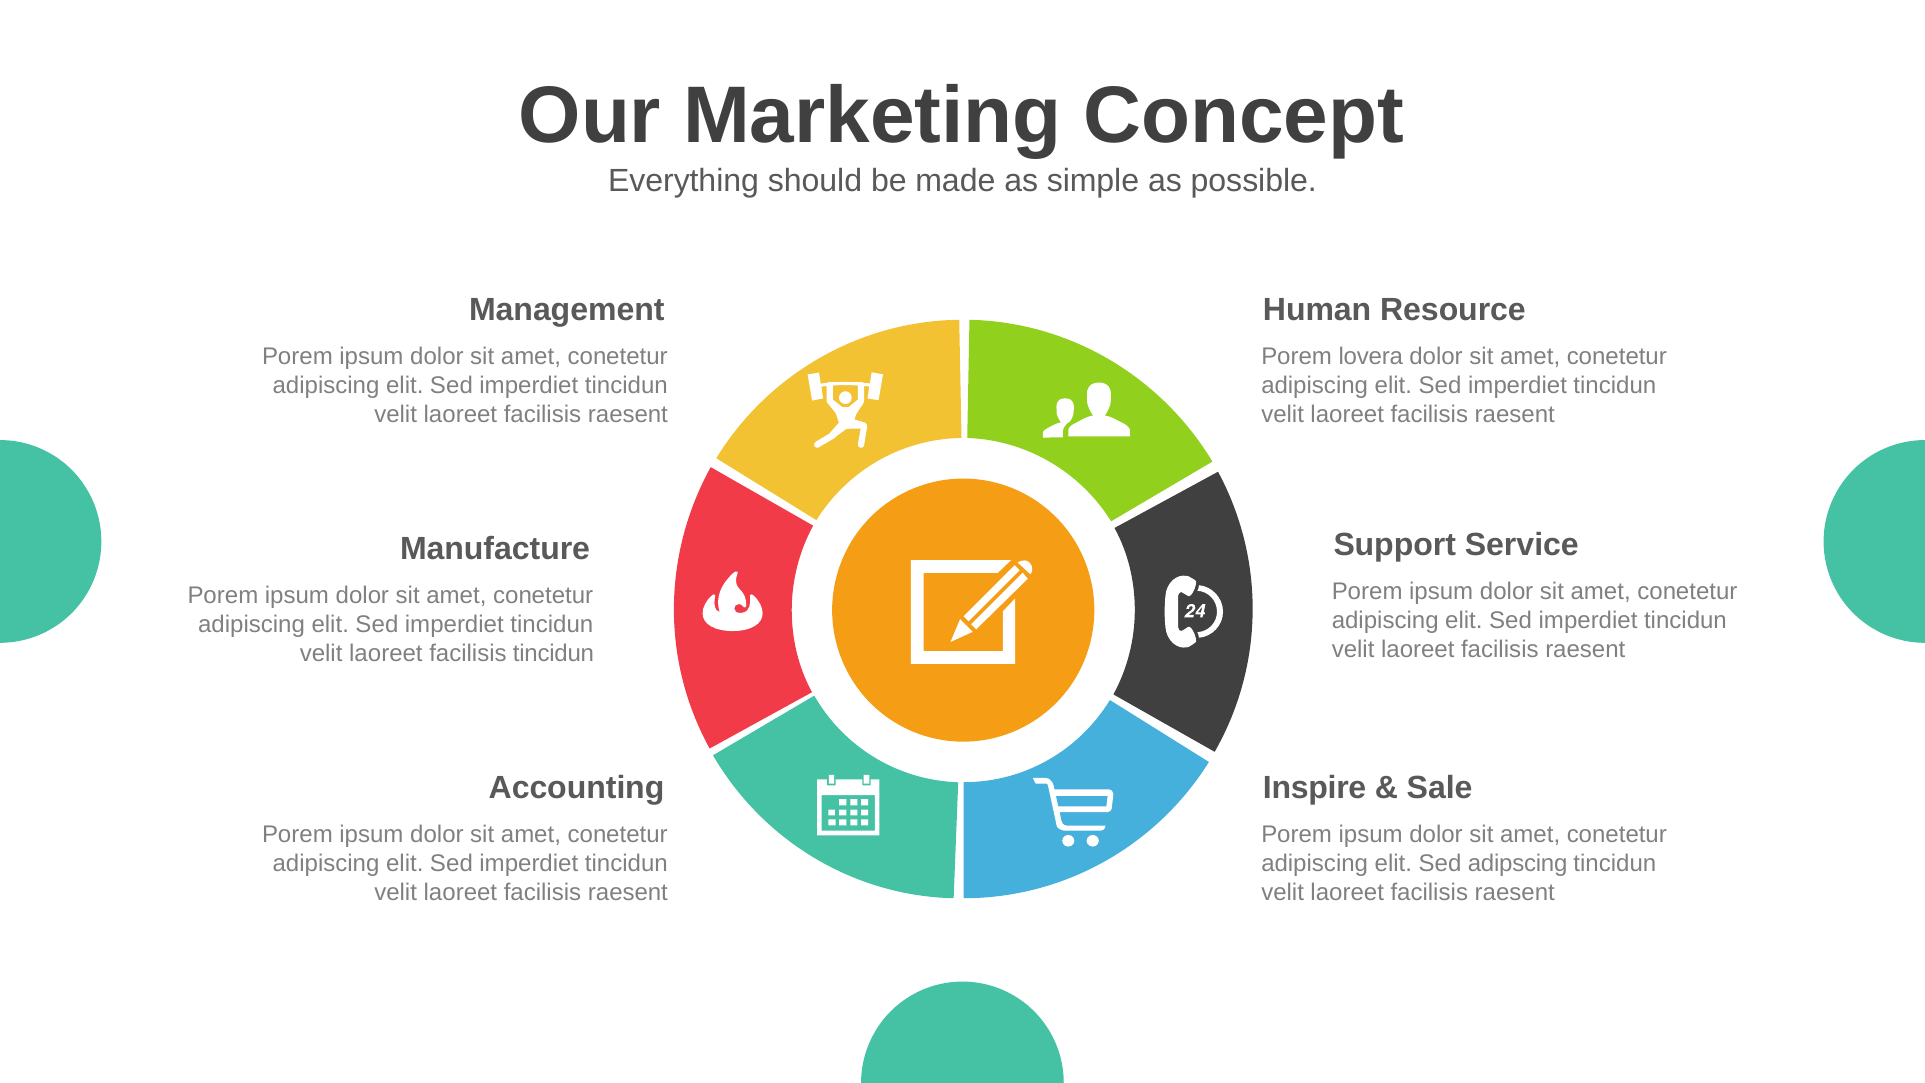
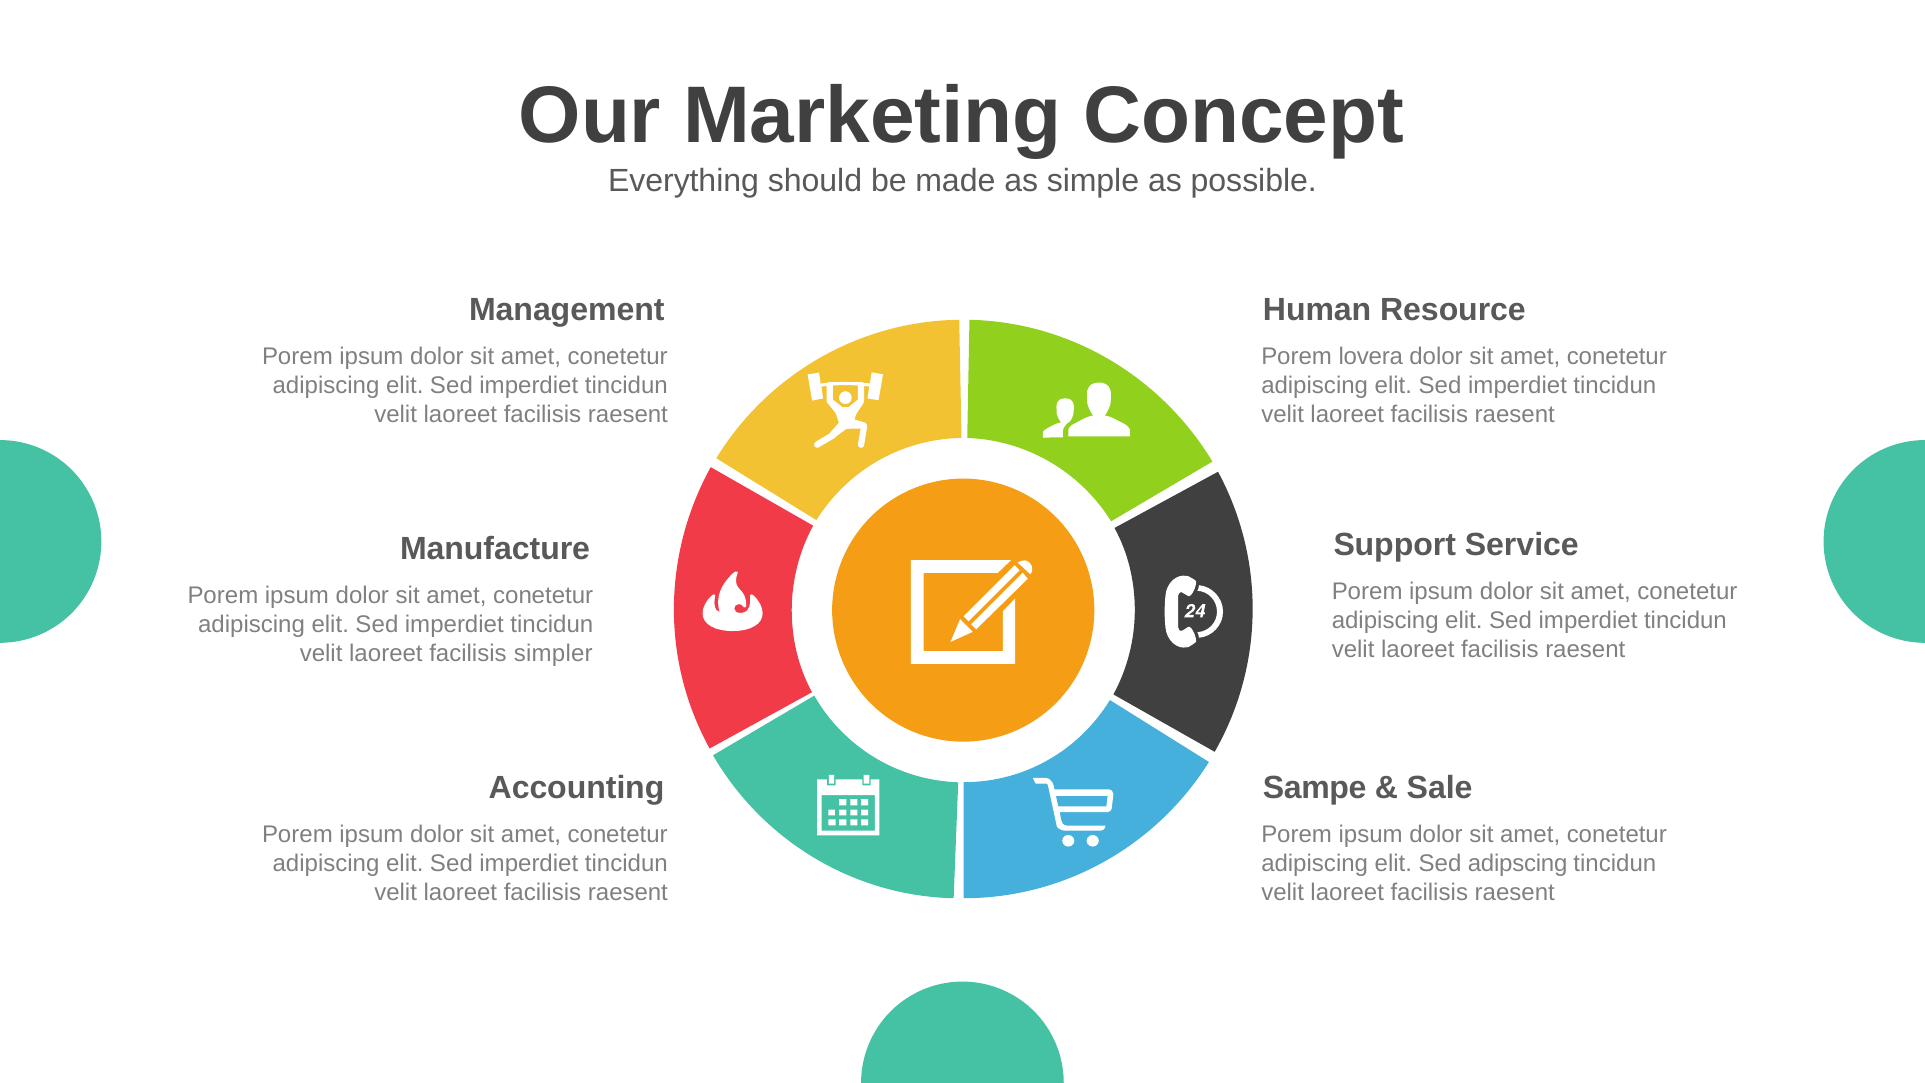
facilisis tincidun: tincidun -> simpler (553, 653)
Inspire: Inspire -> Sampe (1315, 788)
